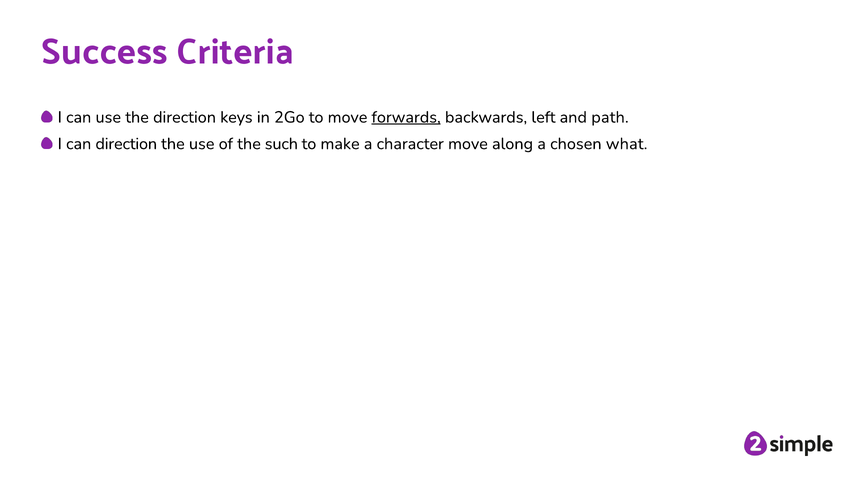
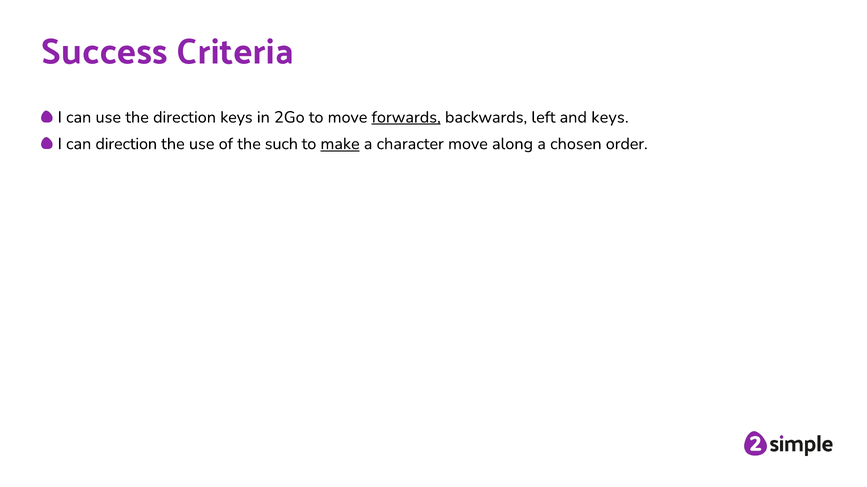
and path: path -> keys (610, 117)
make underline: none -> present (340, 144)
what: what -> order (627, 144)
